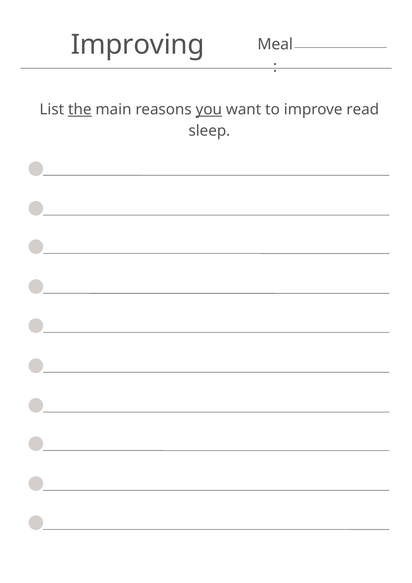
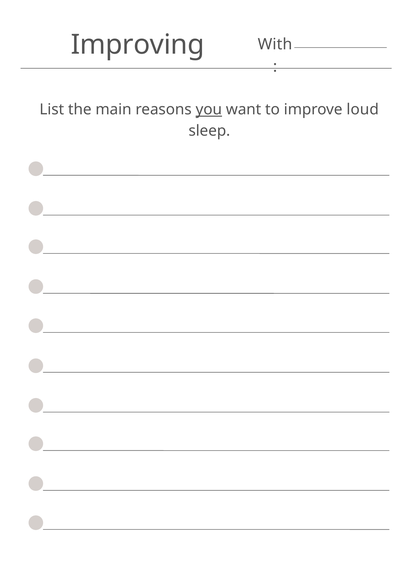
Meal: Meal -> With (275, 44)
the underline: present -> none (80, 110)
read: read -> loud (363, 110)
